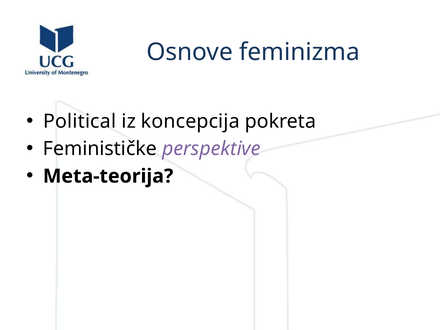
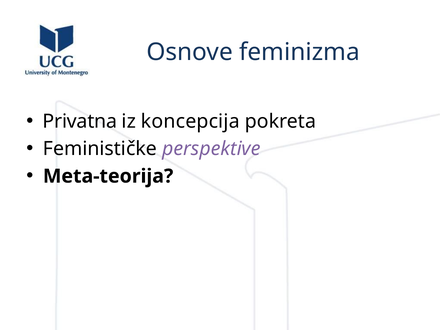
Political: Political -> Privatna (80, 121)
